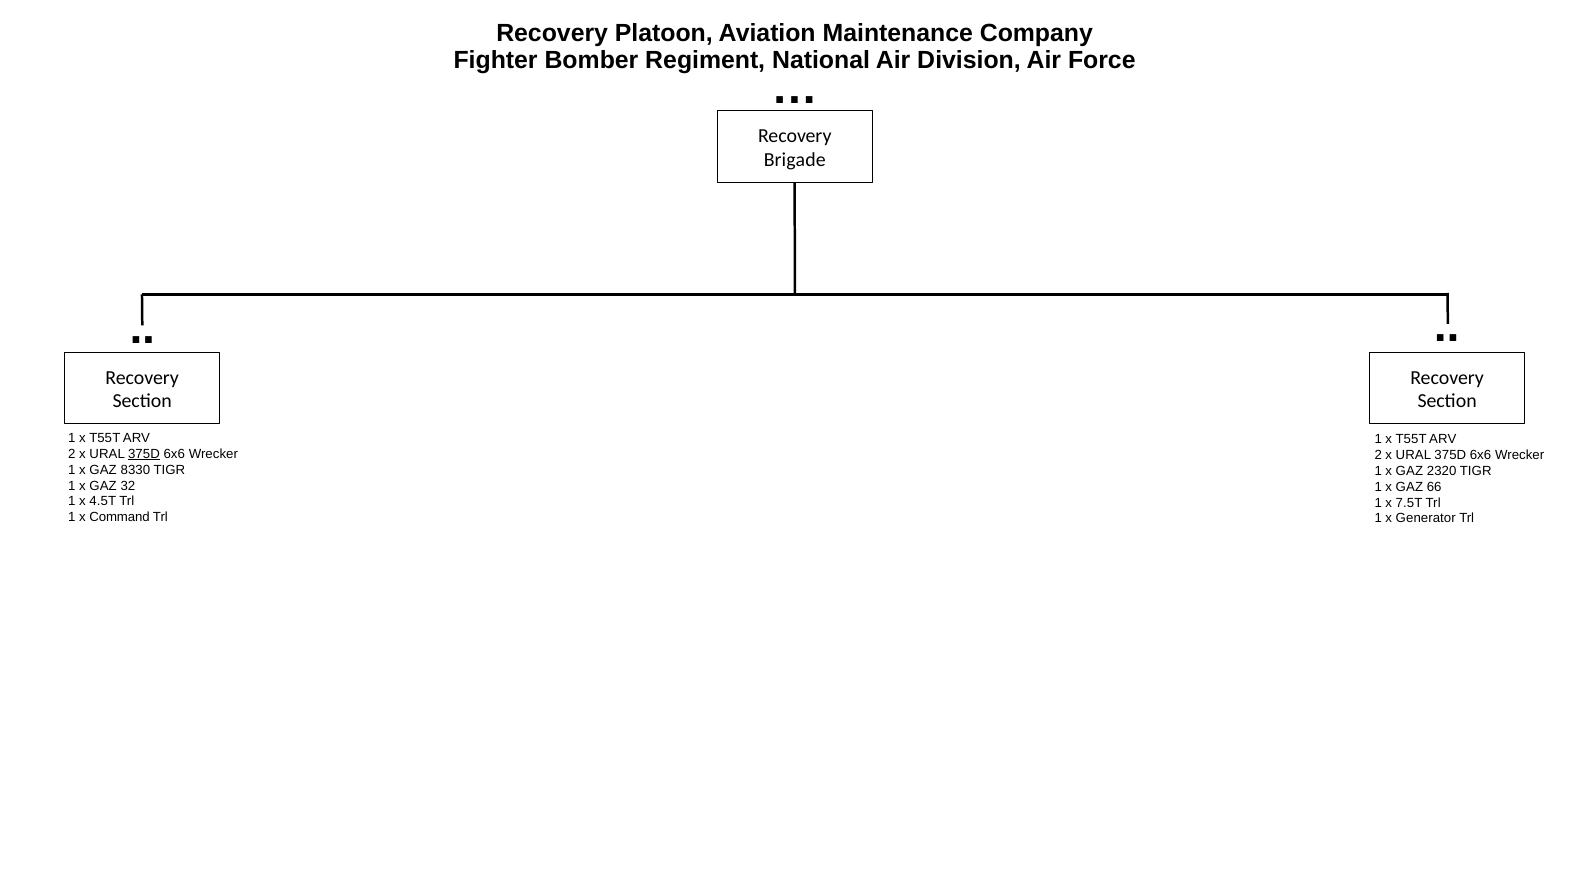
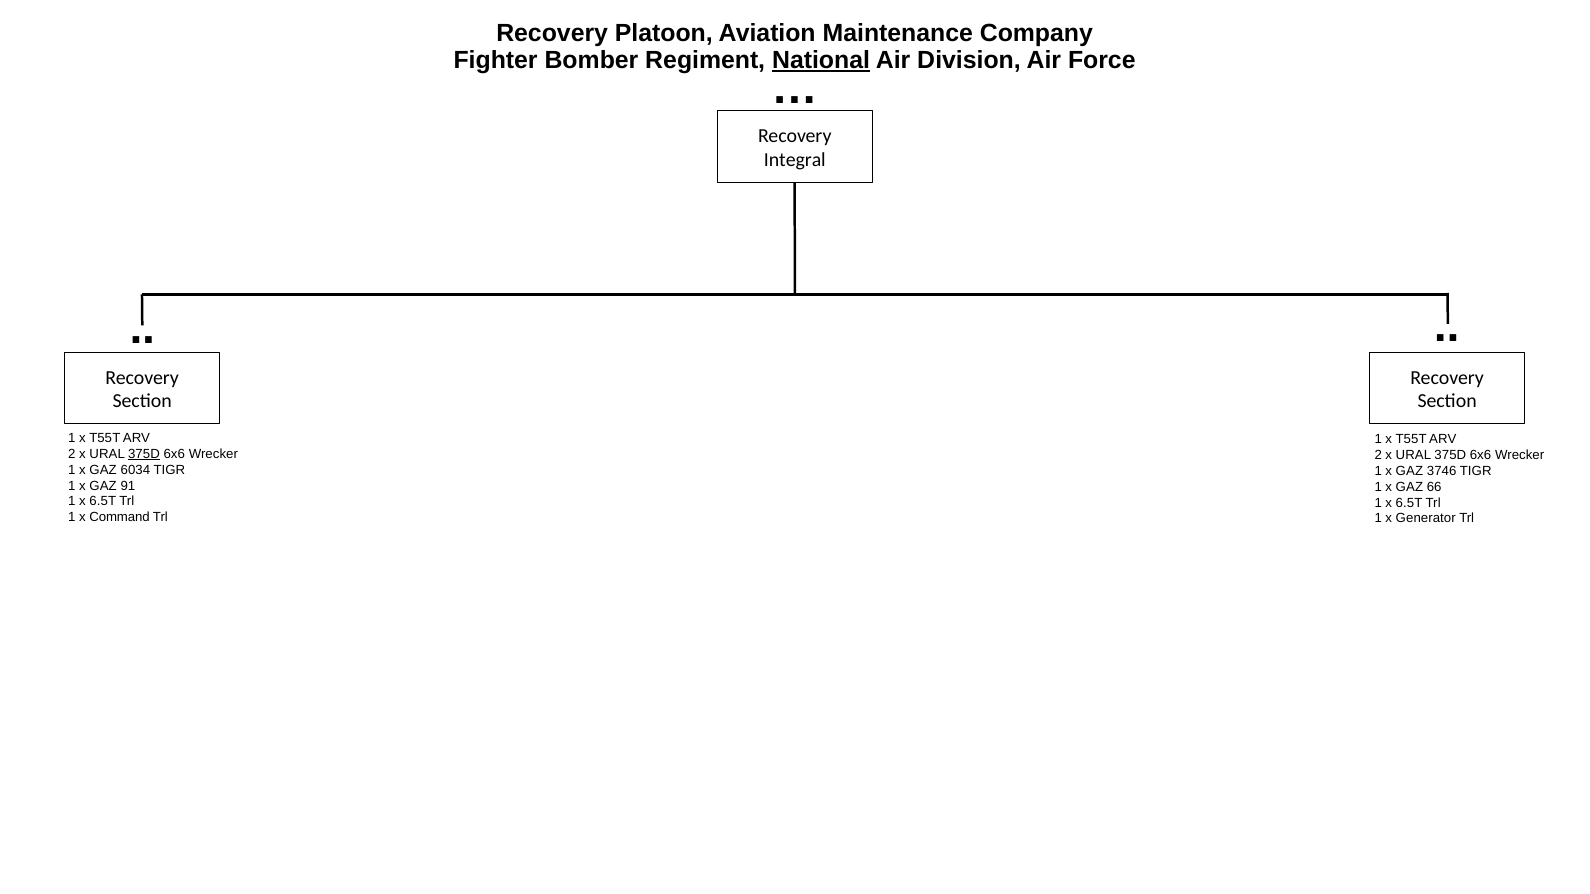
National underline: none -> present (821, 60)
Brigade: Brigade -> Integral (795, 160)
8330: 8330 -> 6034 (135, 470)
2320: 2320 -> 3746 (1442, 471)
32: 32 -> 91 (128, 486)
4.5T: 4.5T -> 6.5T (103, 502)
7.5T: 7.5T -> 6.5T (1409, 503)
